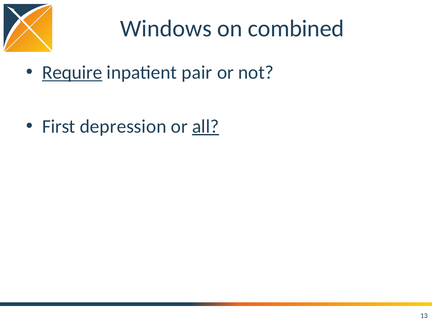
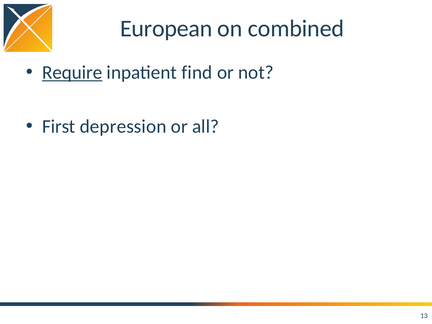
Windows: Windows -> European (166, 29)
pair: pair -> find (197, 73)
all underline: present -> none (206, 126)
